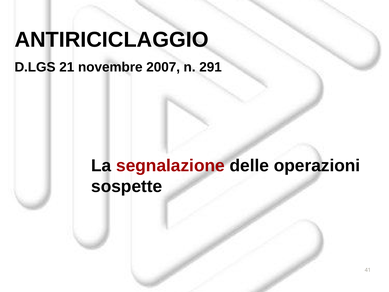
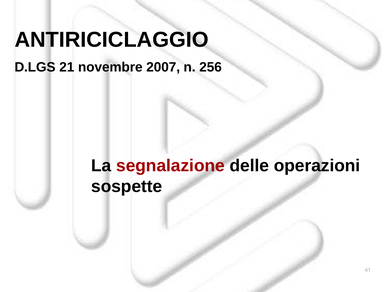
291: 291 -> 256 (211, 67)
